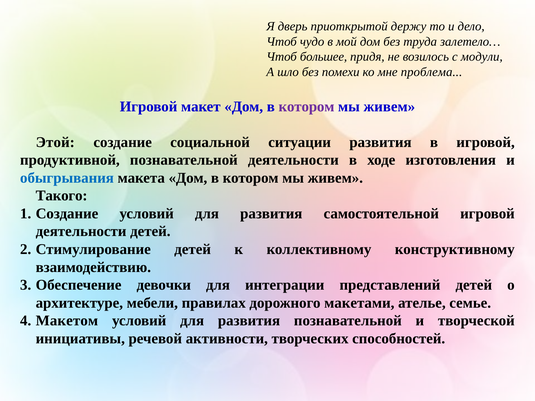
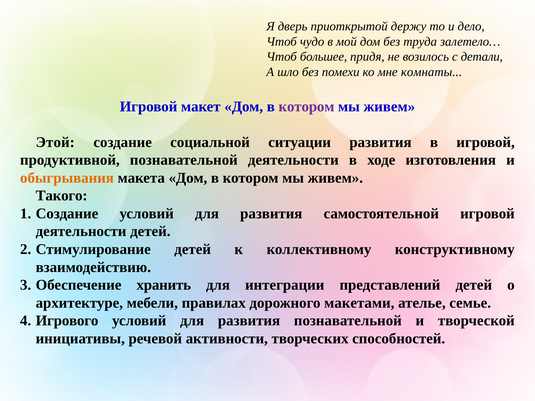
модули: модули -> детали (482, 57)
проблема: проблема -> комнаты (432, 72)
обыгрывания colour: blue -> orange (67, 178)
девочки: девочки -> хранить (164, 285)
Макетом: Макетом -> Игрового (67, 321)
